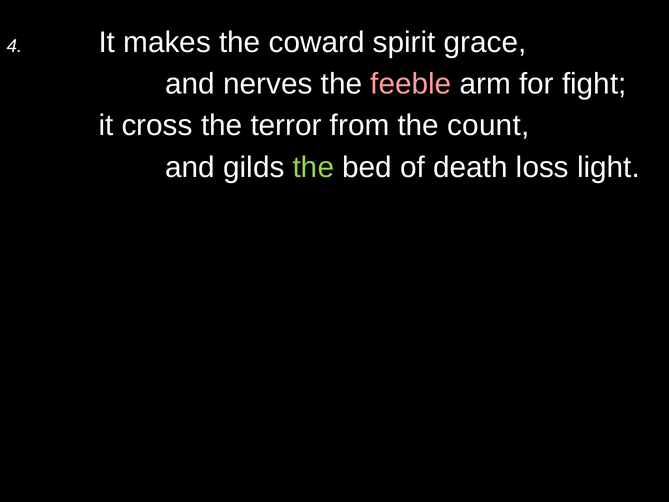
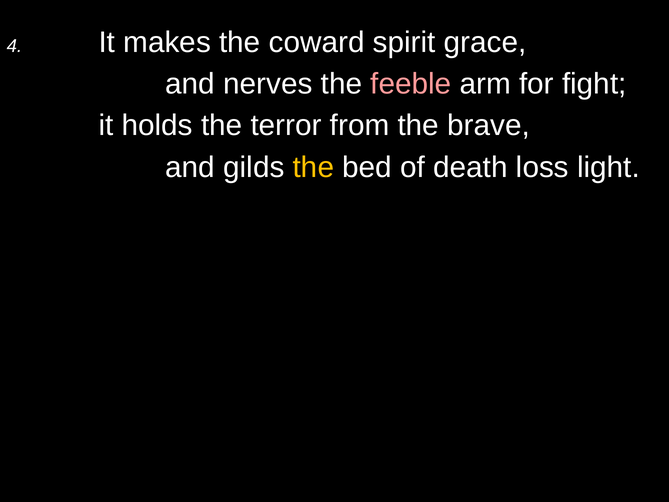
cross: cross -> holds (157, 126)
count: count -> brave (488, 126)
the colour: light green -> yellow (313, 167)
